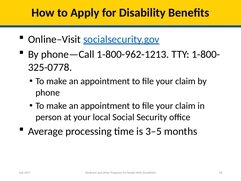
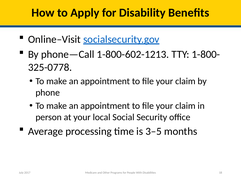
1-800-962-1213: 1-800-962-1213 -> 1-800-602-1213 (133, 54)
